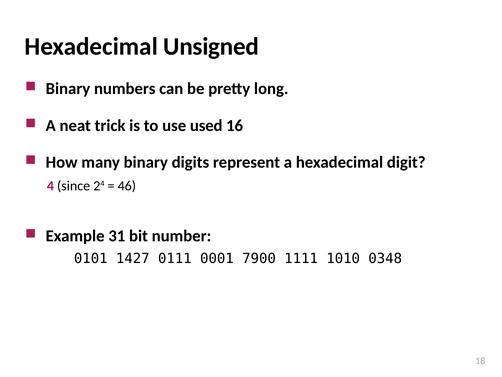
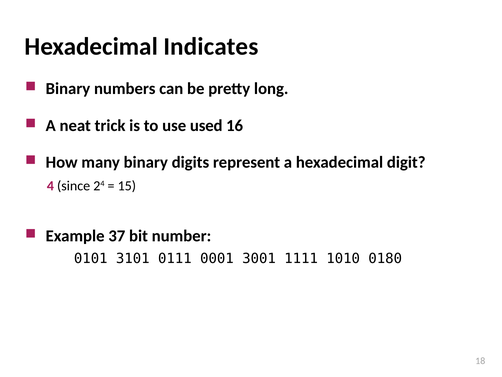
Unsigned: Unsigned -> Indicates (211, 47)
46: 46 -> 15 (127, 186)
31: 31 -> 37 (117, 236)
1427: 1427 -> 3101 (133, 258)
7900: 7900 -> 3001 (259, 258)
0348: 0348 -> 0180 (385, 258)
